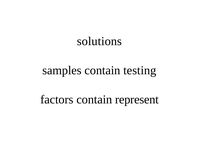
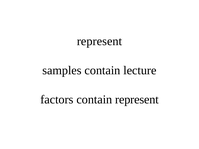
solutions: solutions -> represent (99, 41)
testing: testing -> lecture (140, 71)
